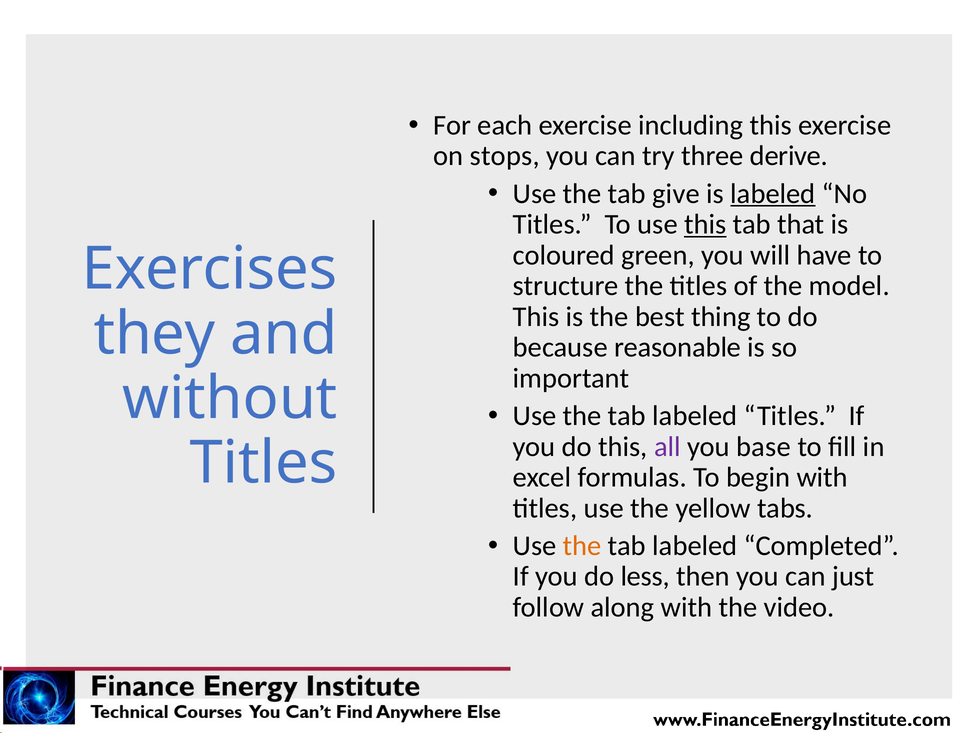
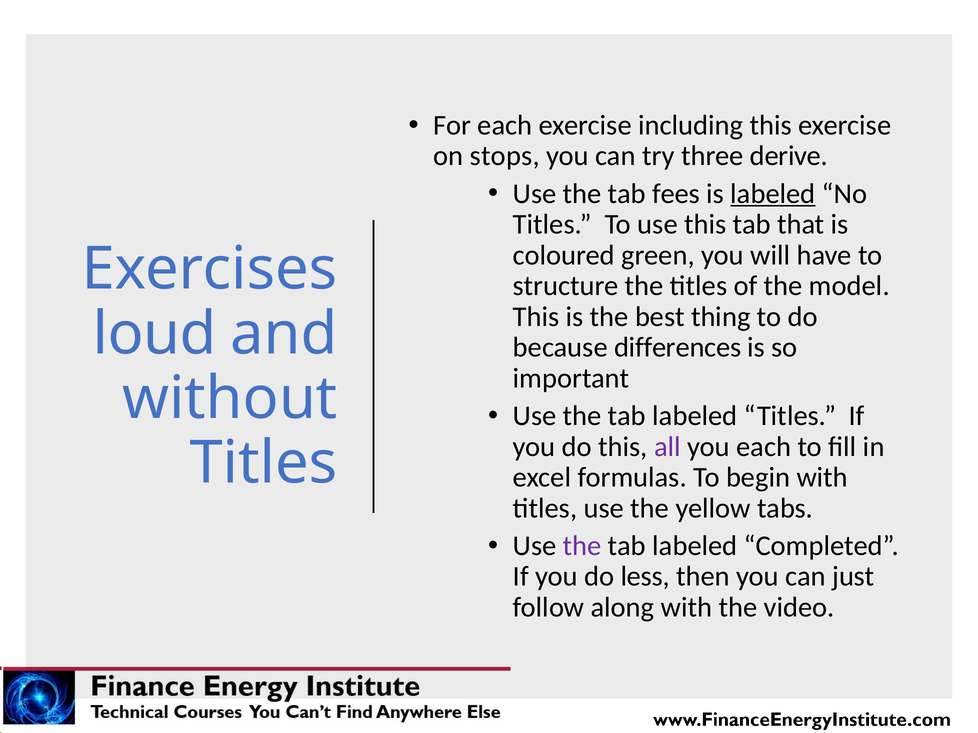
give: give -> fees (676, 194)
this underline: present -> none (705, 225)
they: they -> loud (155, 334)
reasonable: reasonable -> differences (678, 348)
you base: base -> each (764, 447)
the colour: orange -> purple (582, 546)
